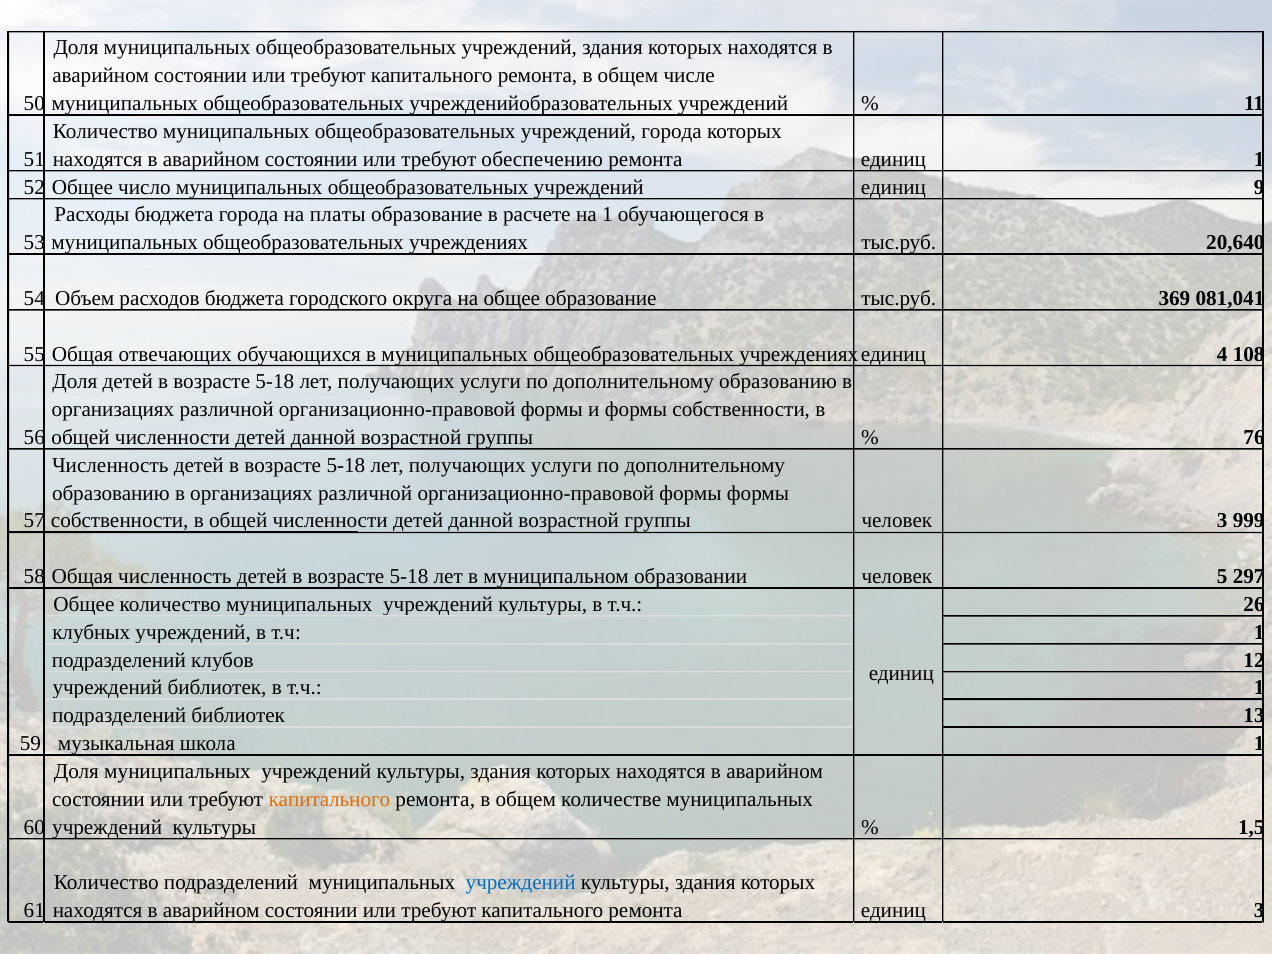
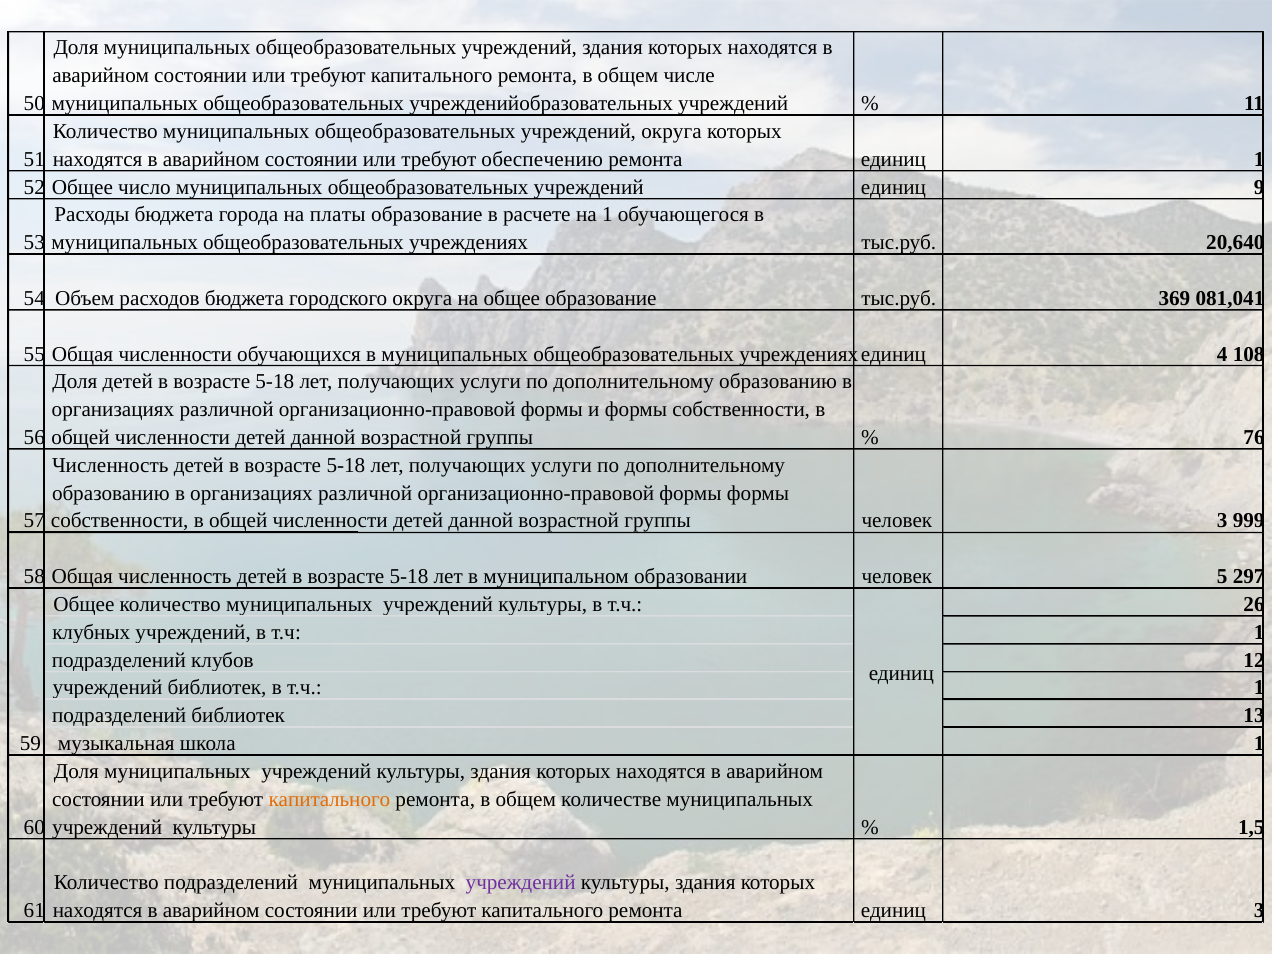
учреждений города: города -> округа (672, 131)
Общая отвечающих: отвечающих -> численности (175, 354)
учреждений colour: blue -> purple (521, 883)
